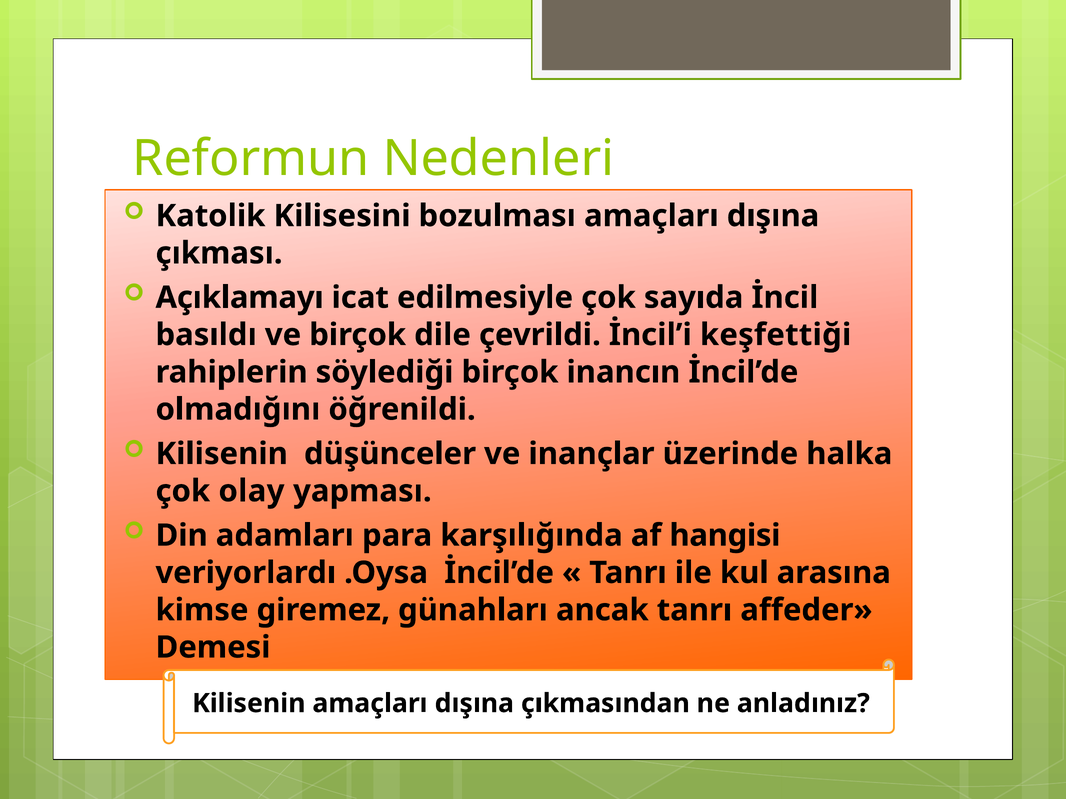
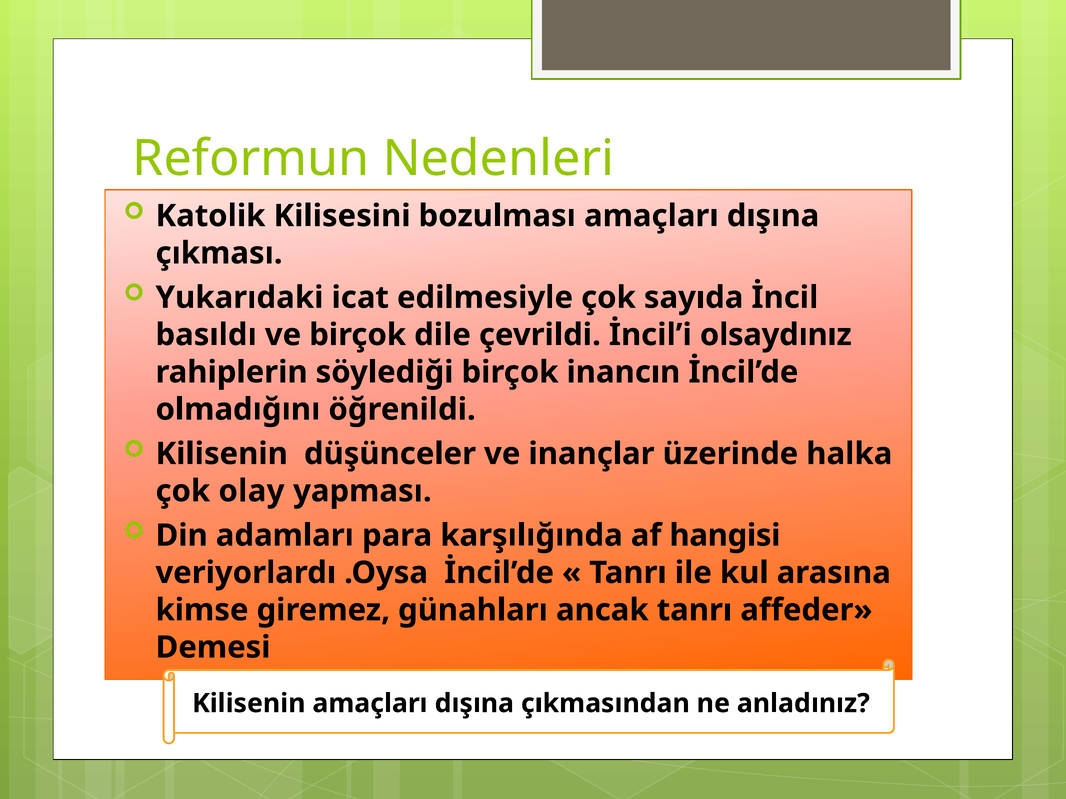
Açıklamayı: Açıklamayı -> Yukarıdaki (239, 298)
keşfettiği: keşfettiği -> olsaydınız (776, 335)
